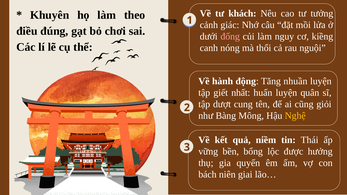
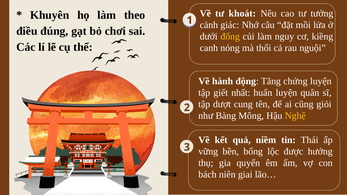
khách: khách -> khoát (242, 13)
đống colour: pink -> yellow (230, 37)
nhuần: nhuần -> chứng (295, 81)
